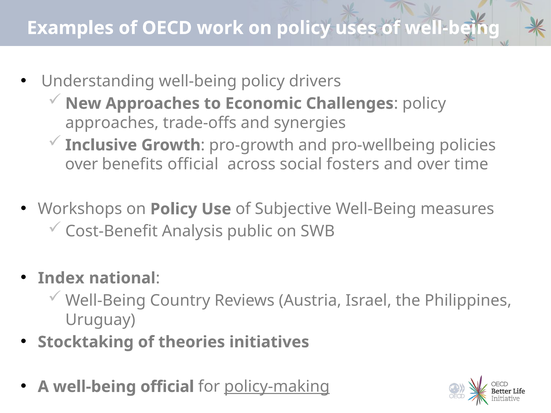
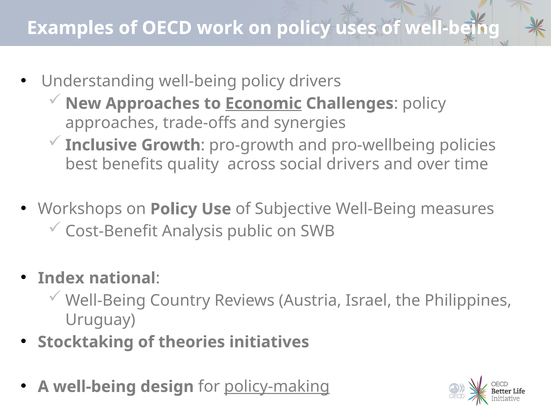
Economic underline: none -> present (263, 104)
over: over -> best (81, 164)
benefits official: official -> quality (193, 164)
social fosters: fosters -> drivers (353, 164)
well-being official: official -> design (167, 387)
